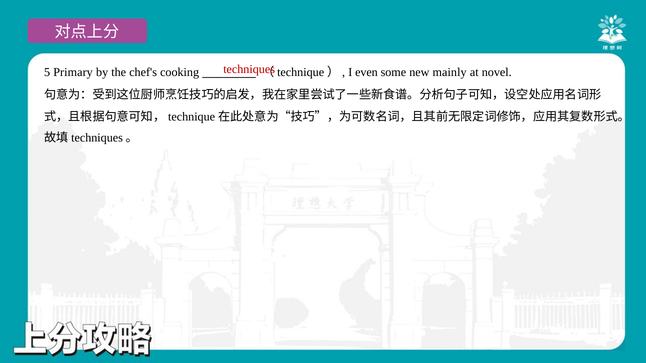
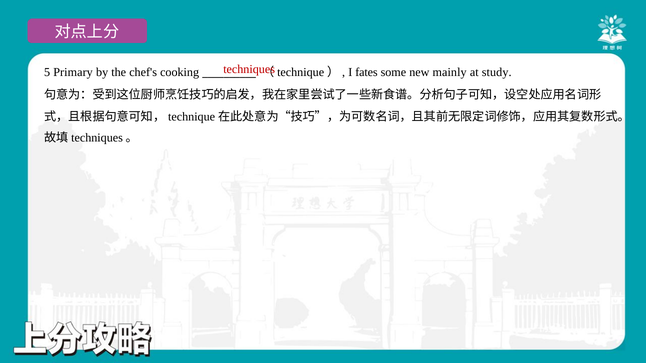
even: even -> fates (366, 72)
novel: novel -> study (497, 72)
